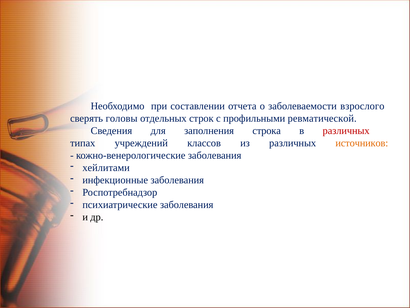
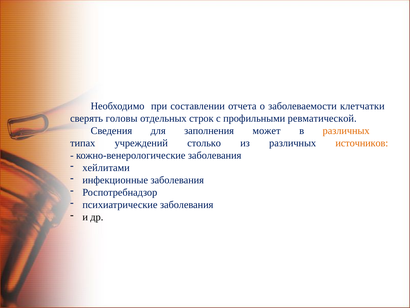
взрослого: взрослого -> клетчатки (362, 106)
строка: строка -> может (267, 131)
различных colour: red -> orange (346, 131)
классов: классов -> столько (204, 143)
